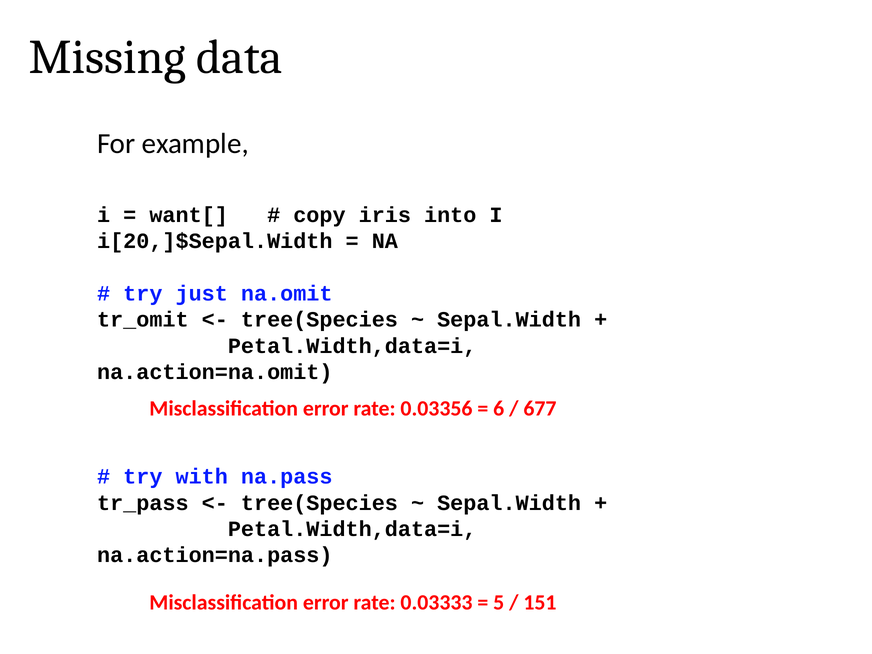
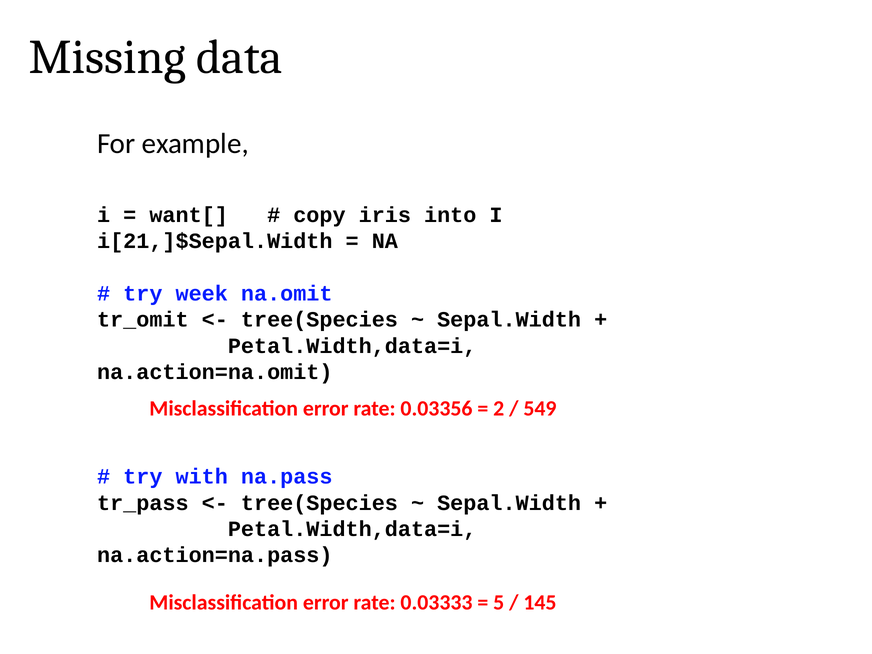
i[20,]$Sepal.Width: i[20,]$Sepal.Width -> i[21,]$Sepal.Width (215, 241)
just: just -> week (202, 294)
6: 6 -> 2 (499, 409)
677: 677 -> 549 (540, 409)
151: 151 -> 145 (540, 603)
